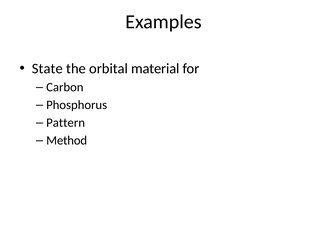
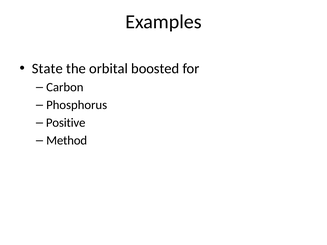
material: material -> boosted (155, 69)
Pattern: Pattern -> Positive (66, 123)
